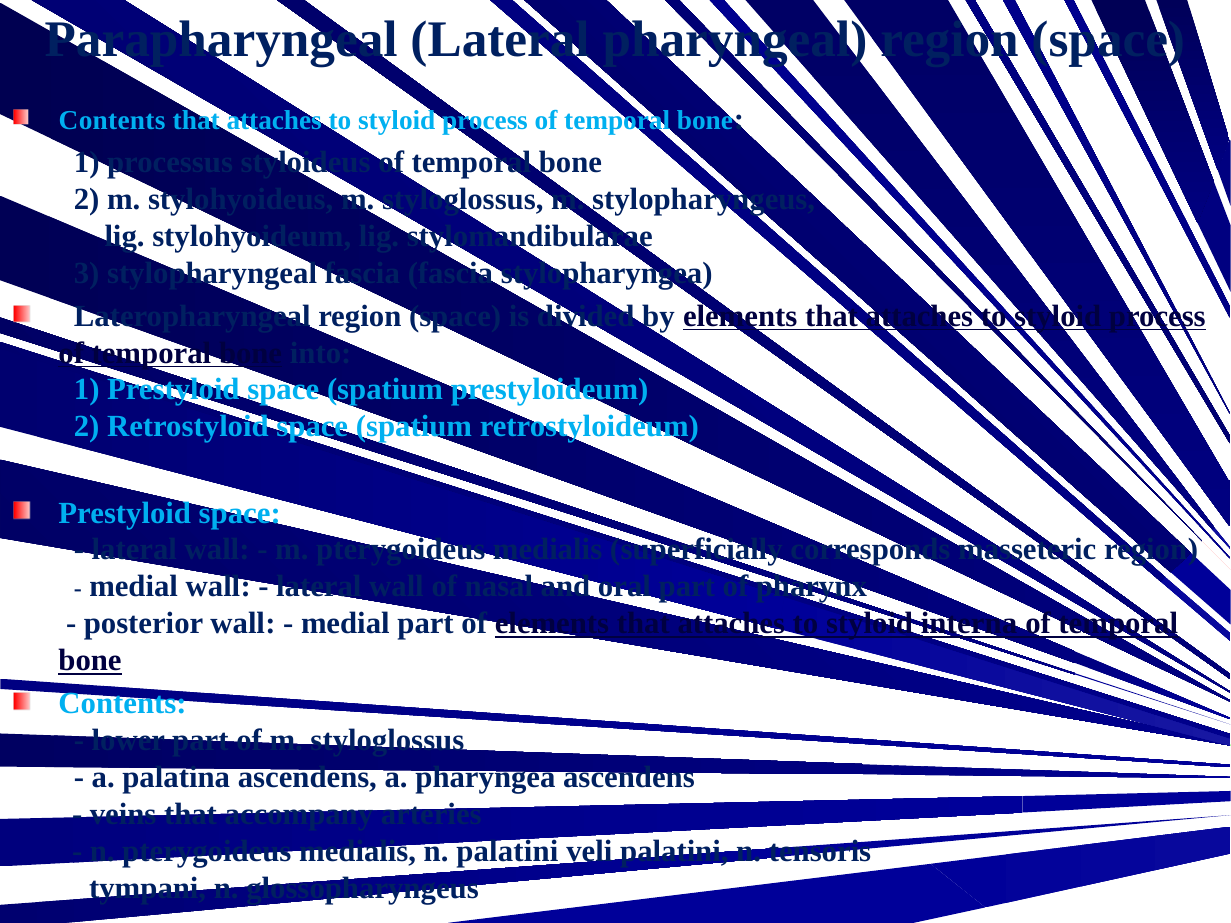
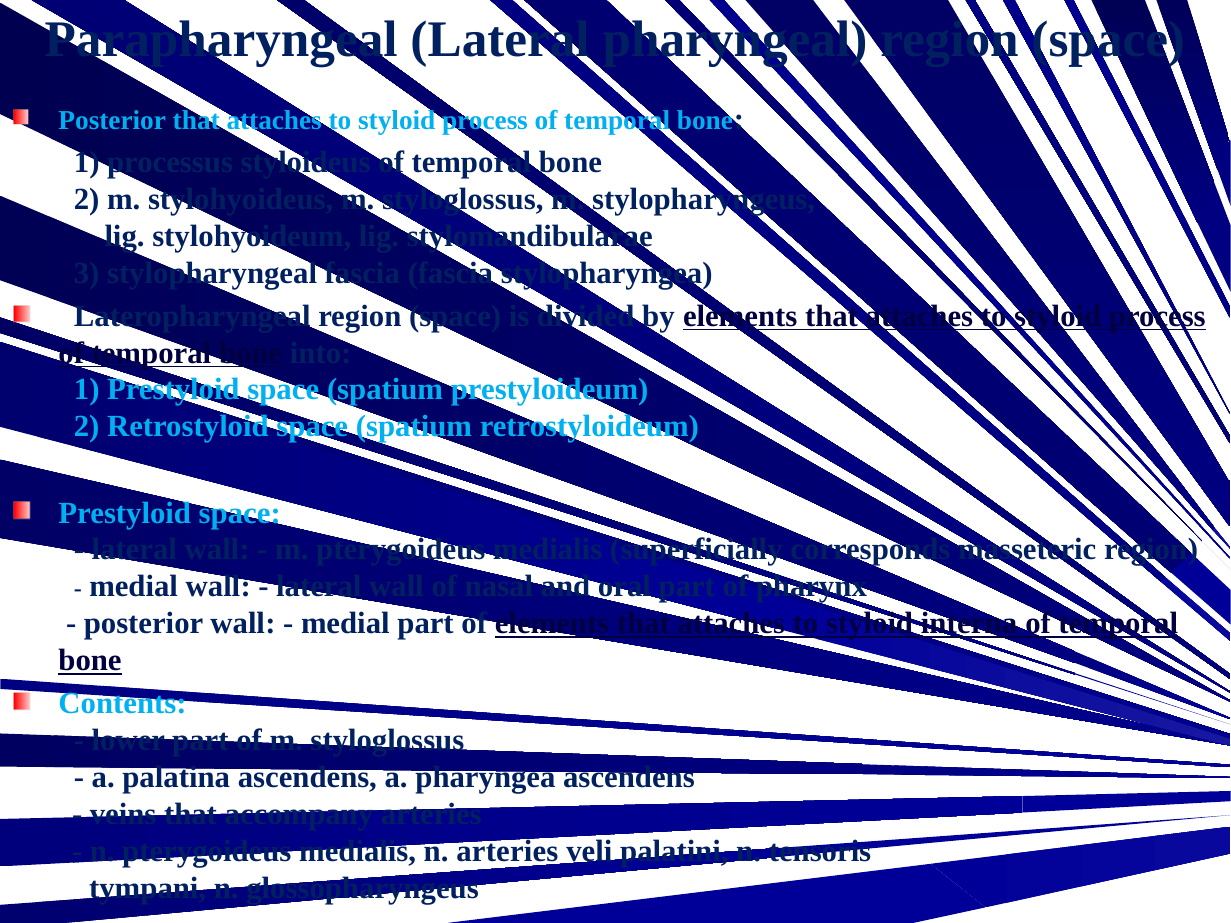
Contents: Contents -> Posterior (112, 120)
n palatini: palatini -> arteries (507, 852)
